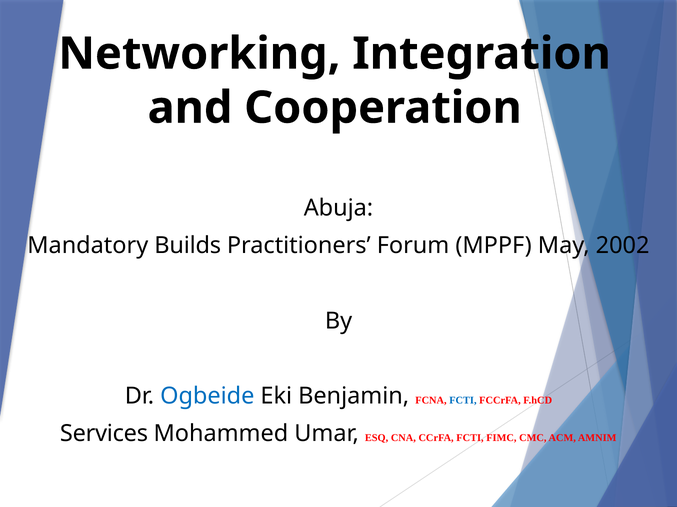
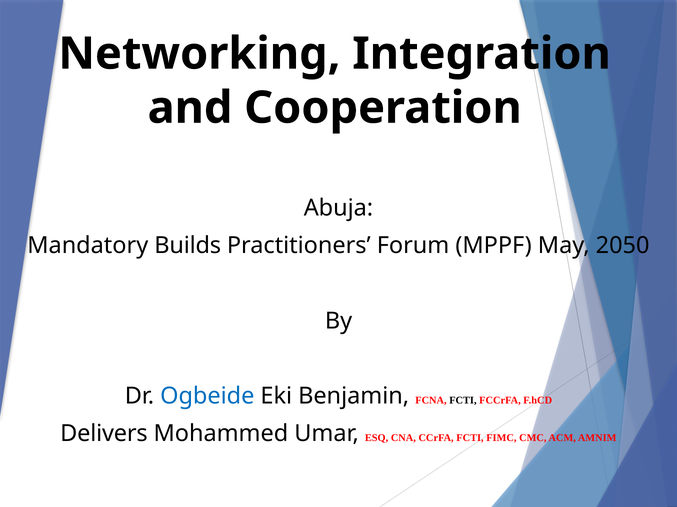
2002: 2002 -> 2050 (623, 246)
FCTI colour: blue -> black (463, 401)
Services: Services -> Delivers (104, 434)
